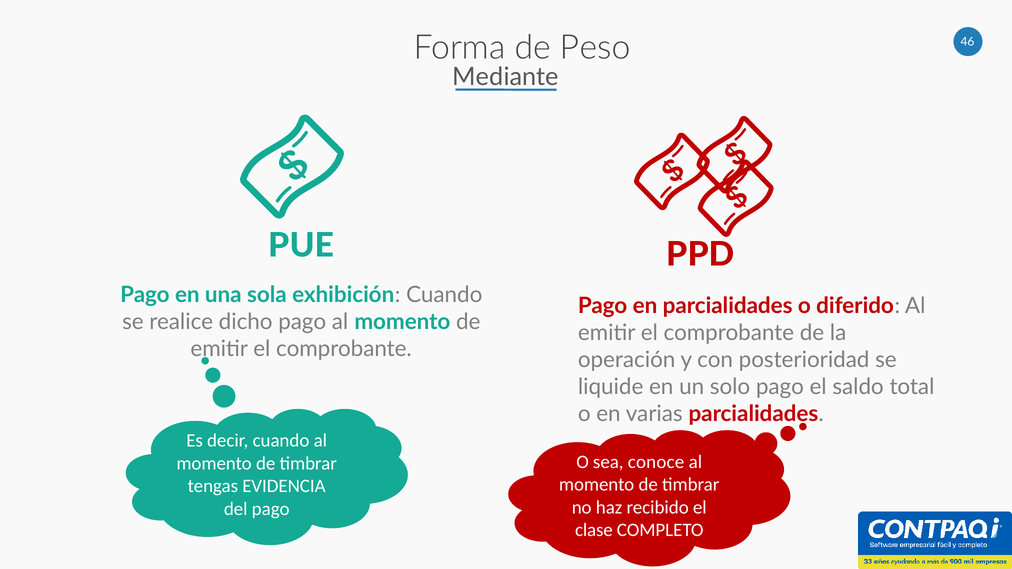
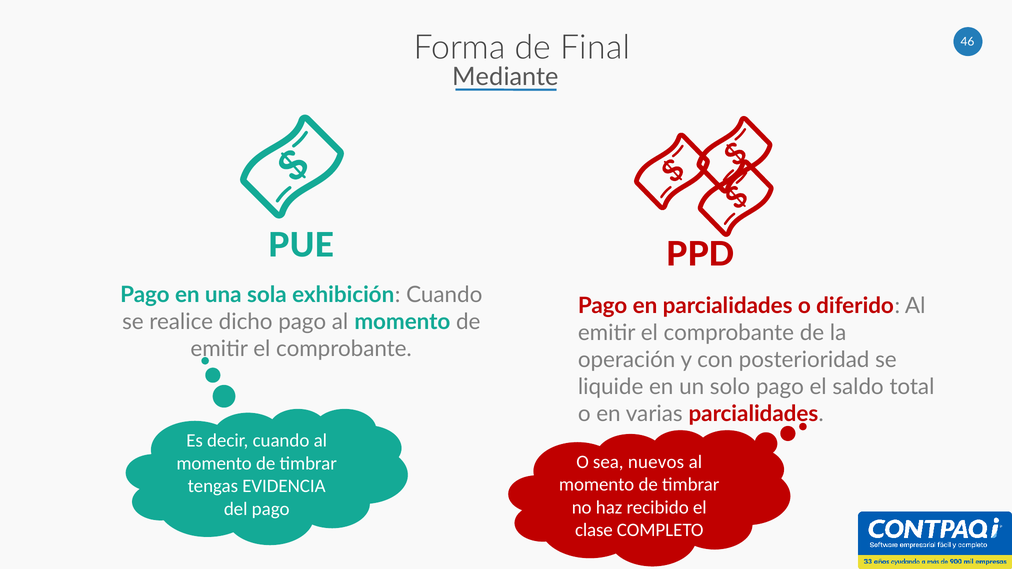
Peso: Peso -> Final (595, 48)
conoce: conoce -> nuevos (656, 462)
